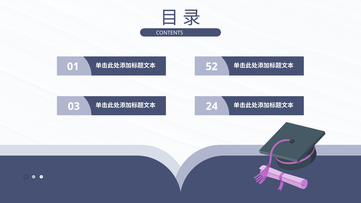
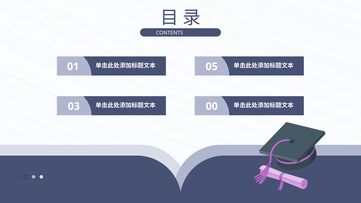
52: 52 -> 05 (212, 67)
24: 24 -> 00 (212, 106)
